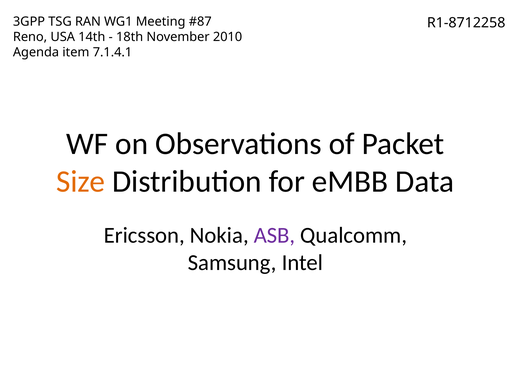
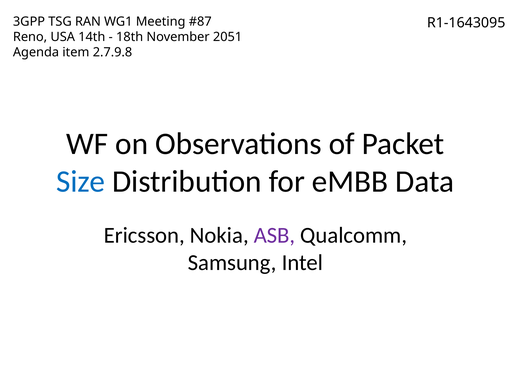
R1-8712258: R1-8712258 -> R1-1643095 (466, 23)
2010: 2010 -> 2051 (228, 37)
7.1.4.1: 7.1.4.1 -> 2.7.9.8 (112, 52)
Size colour: orange -> blue (81, 181)
